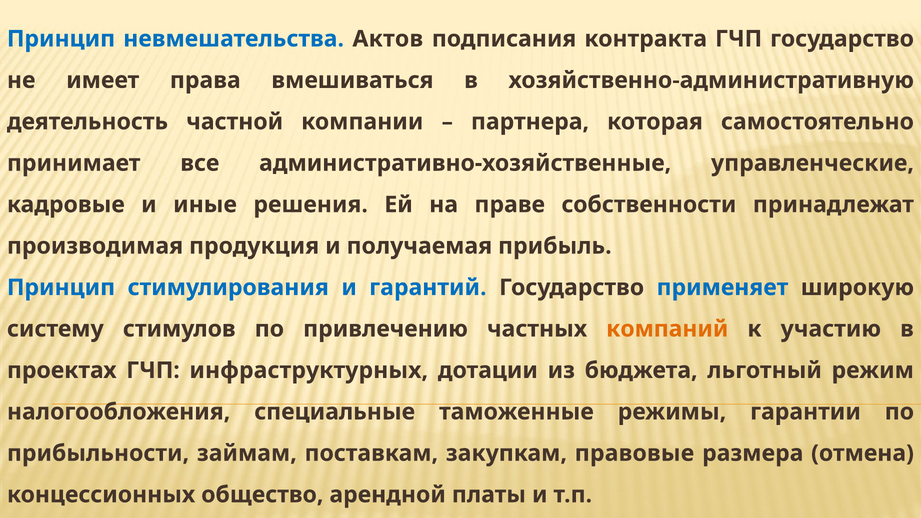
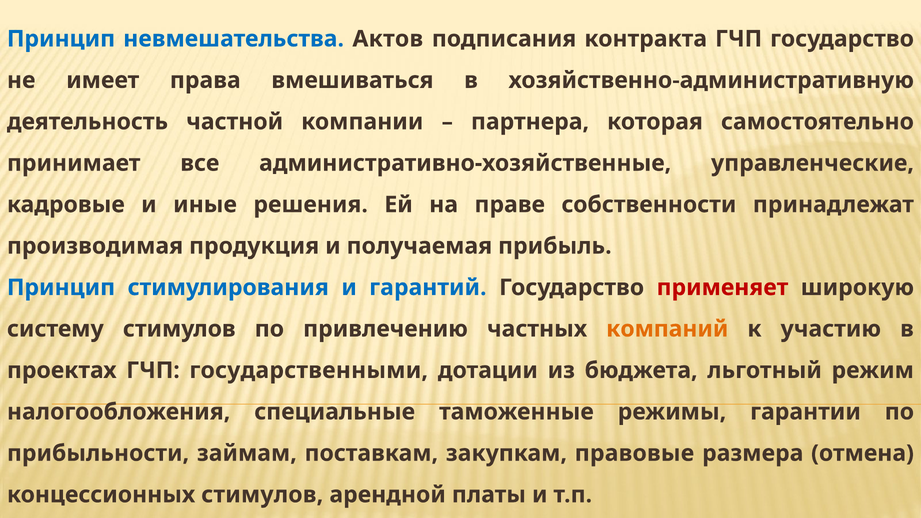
применяет colour: blue -> red (722, 288)
инфраструктурных: инфраструктурных -> государственными (309, 370)
концессионных общество: общество -> стимулов (262, 495)
